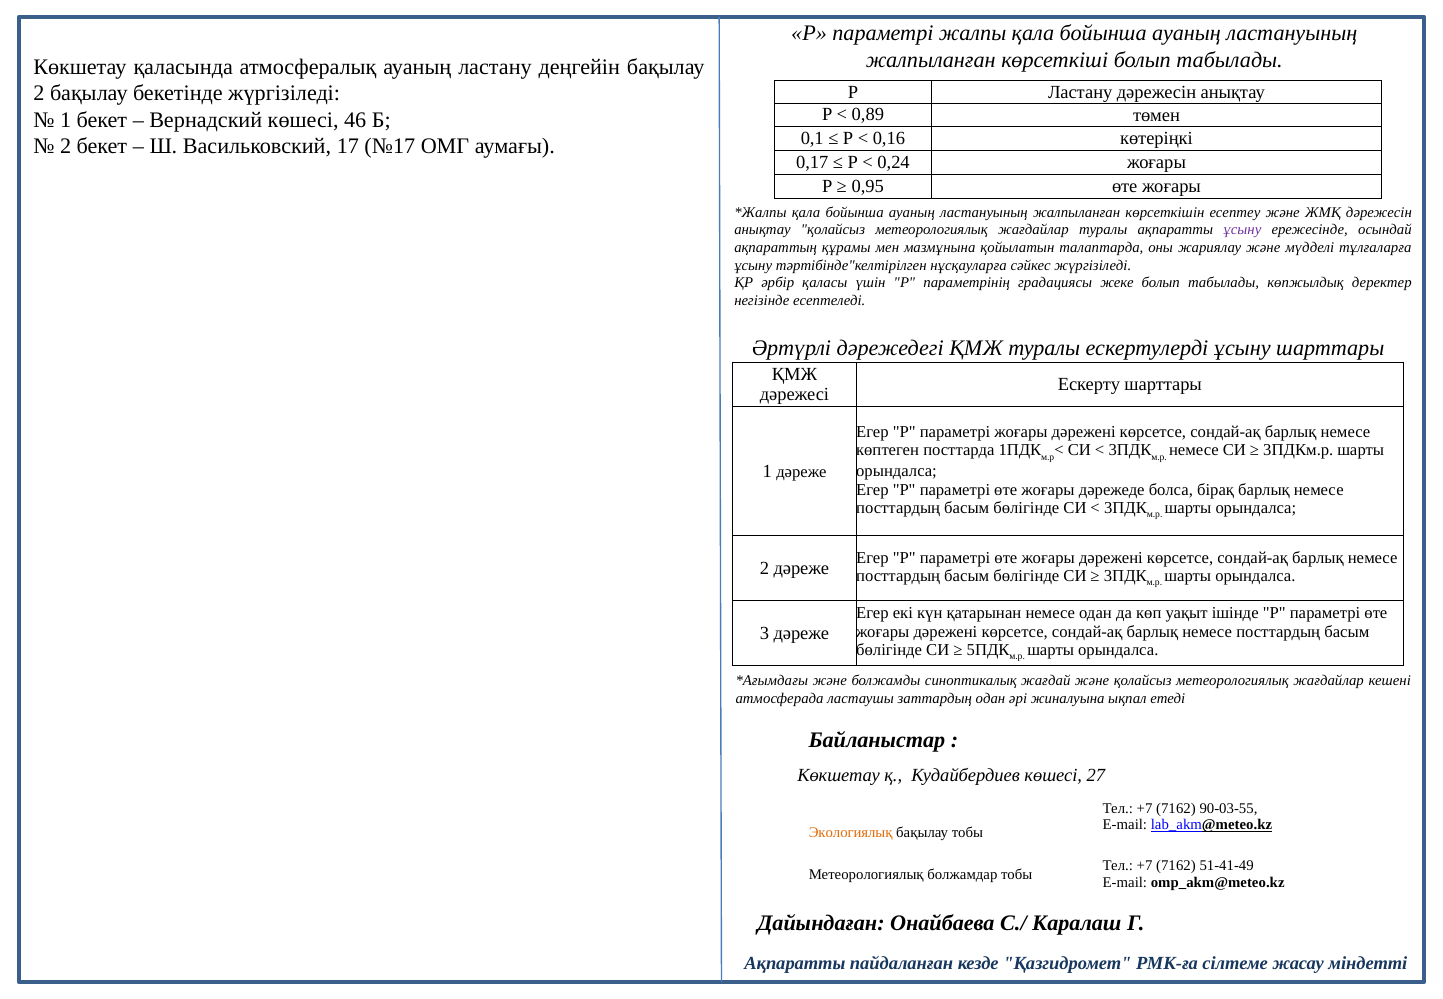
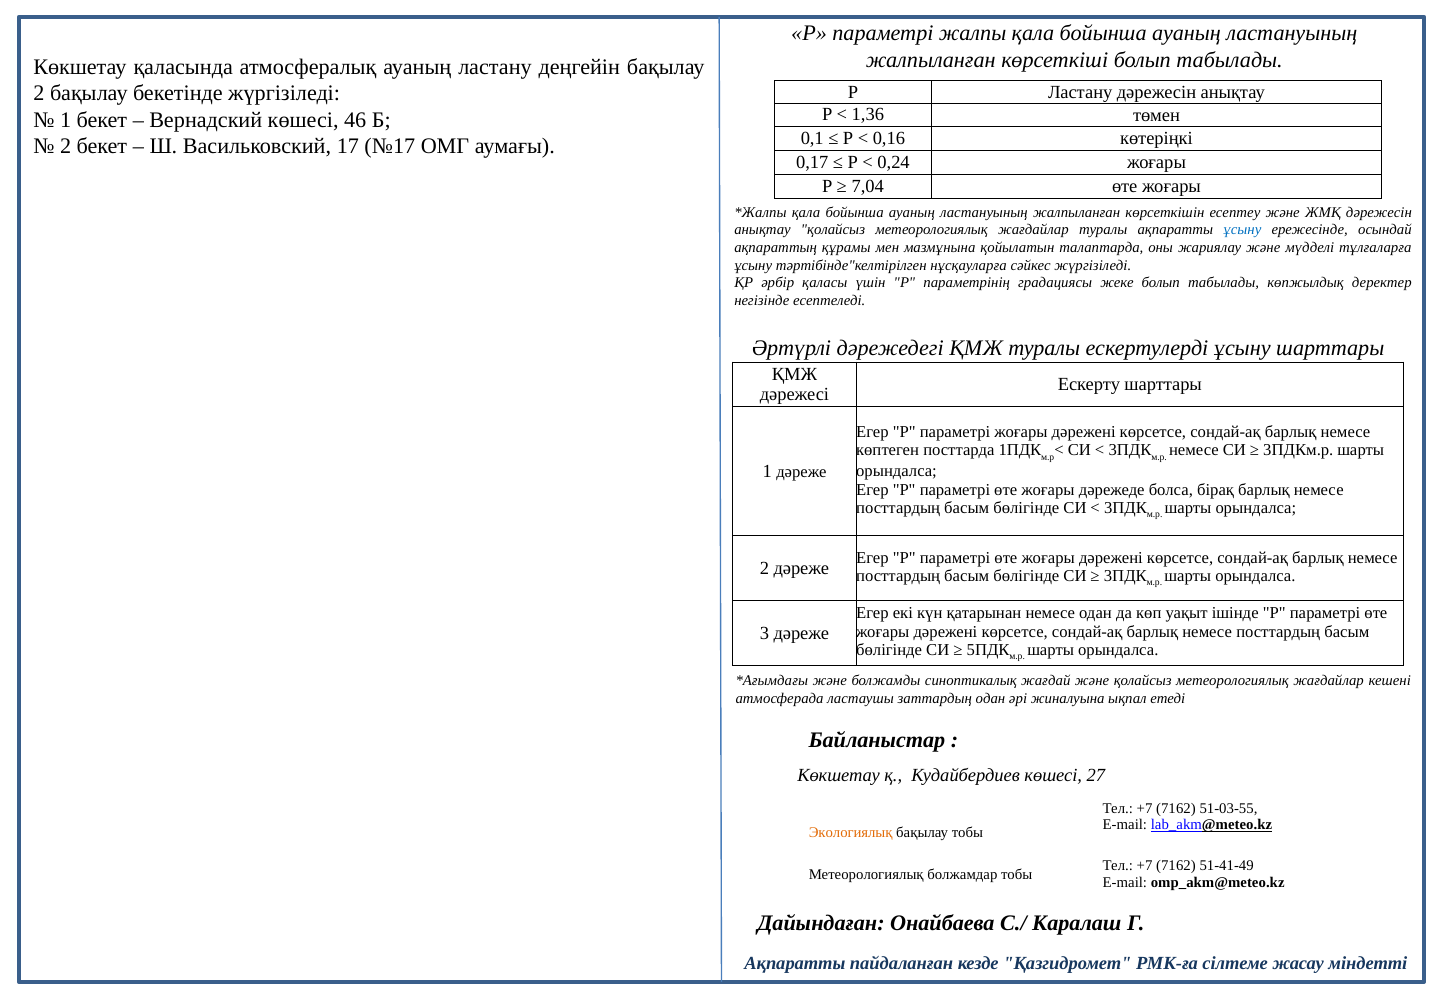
0,89: 0,89 -> 1,36 (868, 115)
0,95: 0,95 -> 7,04 (868, 186)
ұсыну colour: purple -> blue (1242, 230)
90-03-55: 90-03-55 -> 51-03-55 (1229, 808)
